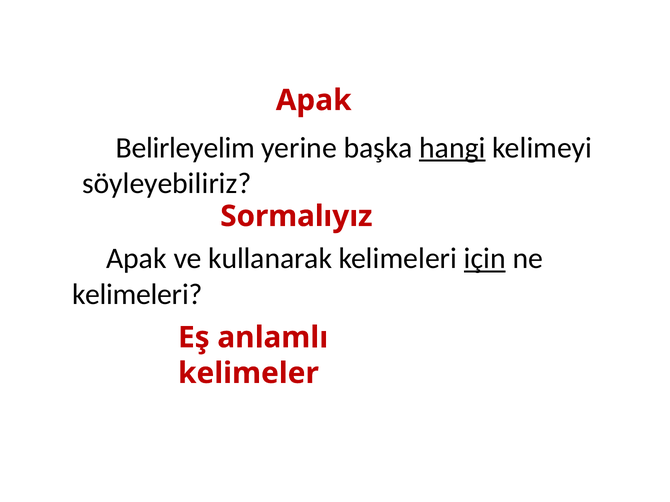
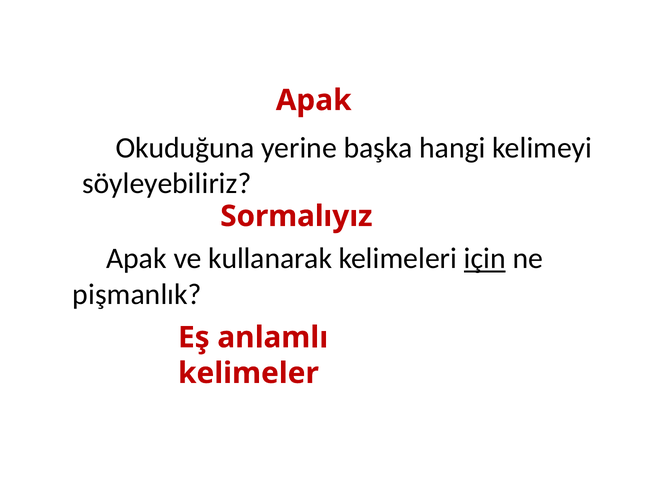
Belirleyelim: Belirleyelim -> Okuduğuna (185, 148)
hangi underline: present -> none (452, 148)
kelimeleri: kelimeleri -> pişmanlık (137, 295)
